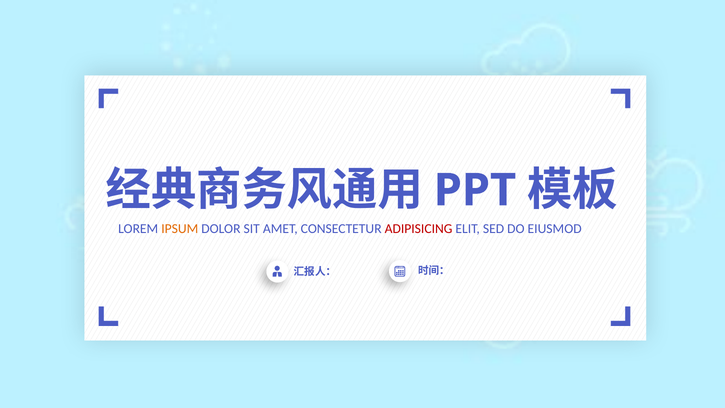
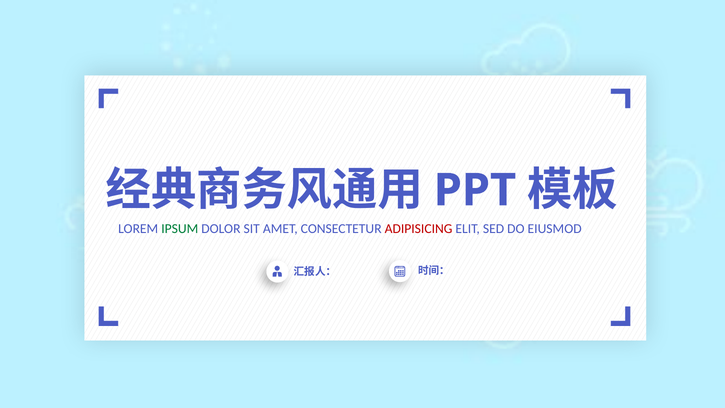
IPSUM colour: orange -> green (180, 228)
